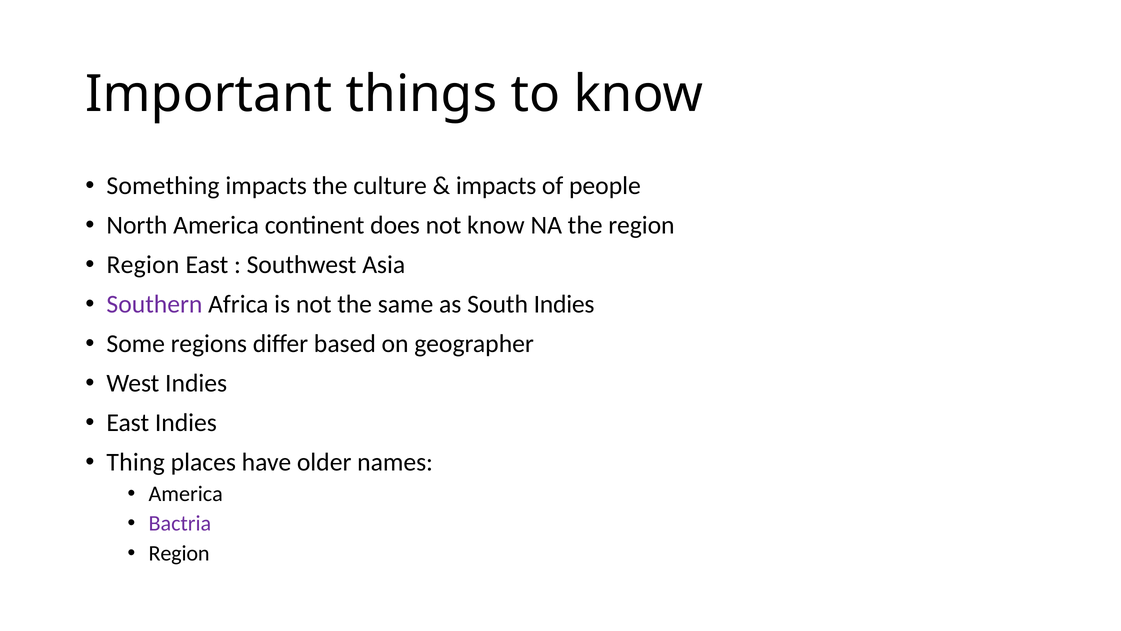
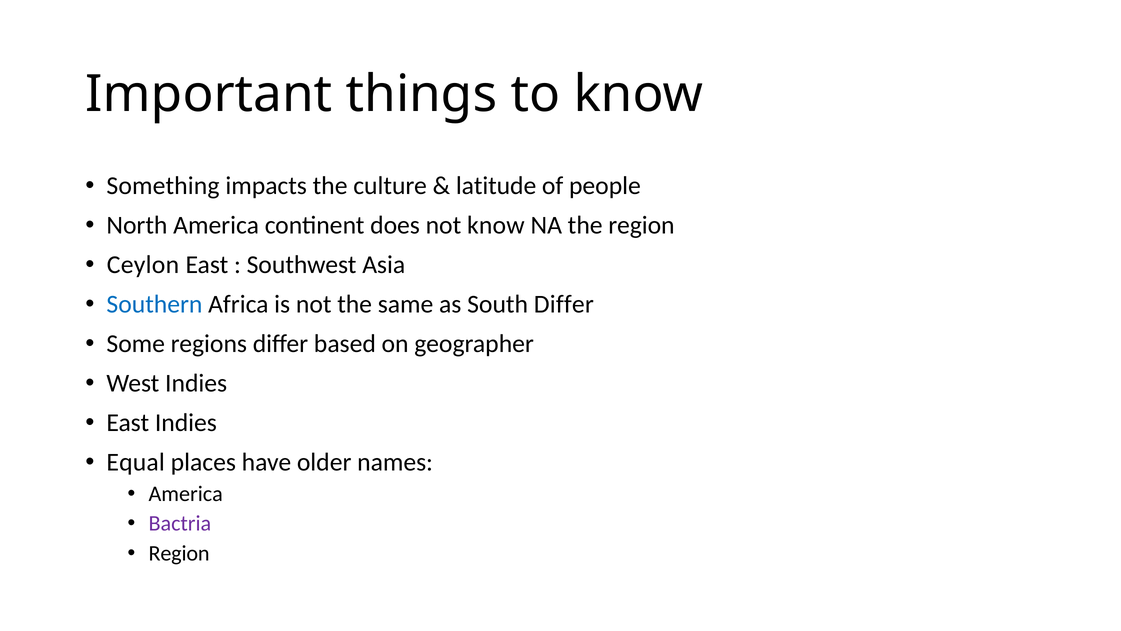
impacts: impacts -> latitude (496, 186)
Region: Region -> Ceylon (143, 265)
Southern colour: purple -> blue (154, 304)
South Indies: Indies -> Differ (564, 304)
Thing: Thing -> Equal (136, 462)
